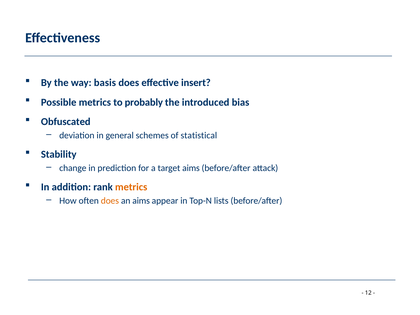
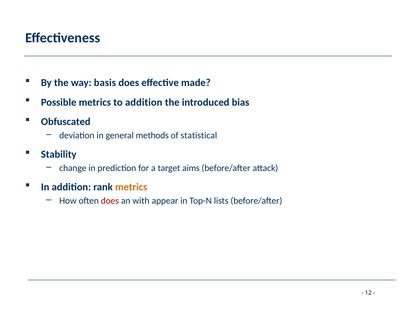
insert: insert -> made (196, 83)
to probably: probably -> addition (144, 102)
schemes: schemes -> methods (152, 136)
does colour: orange -> red (110, 201)
an aims: aims -> with (141, 201)
